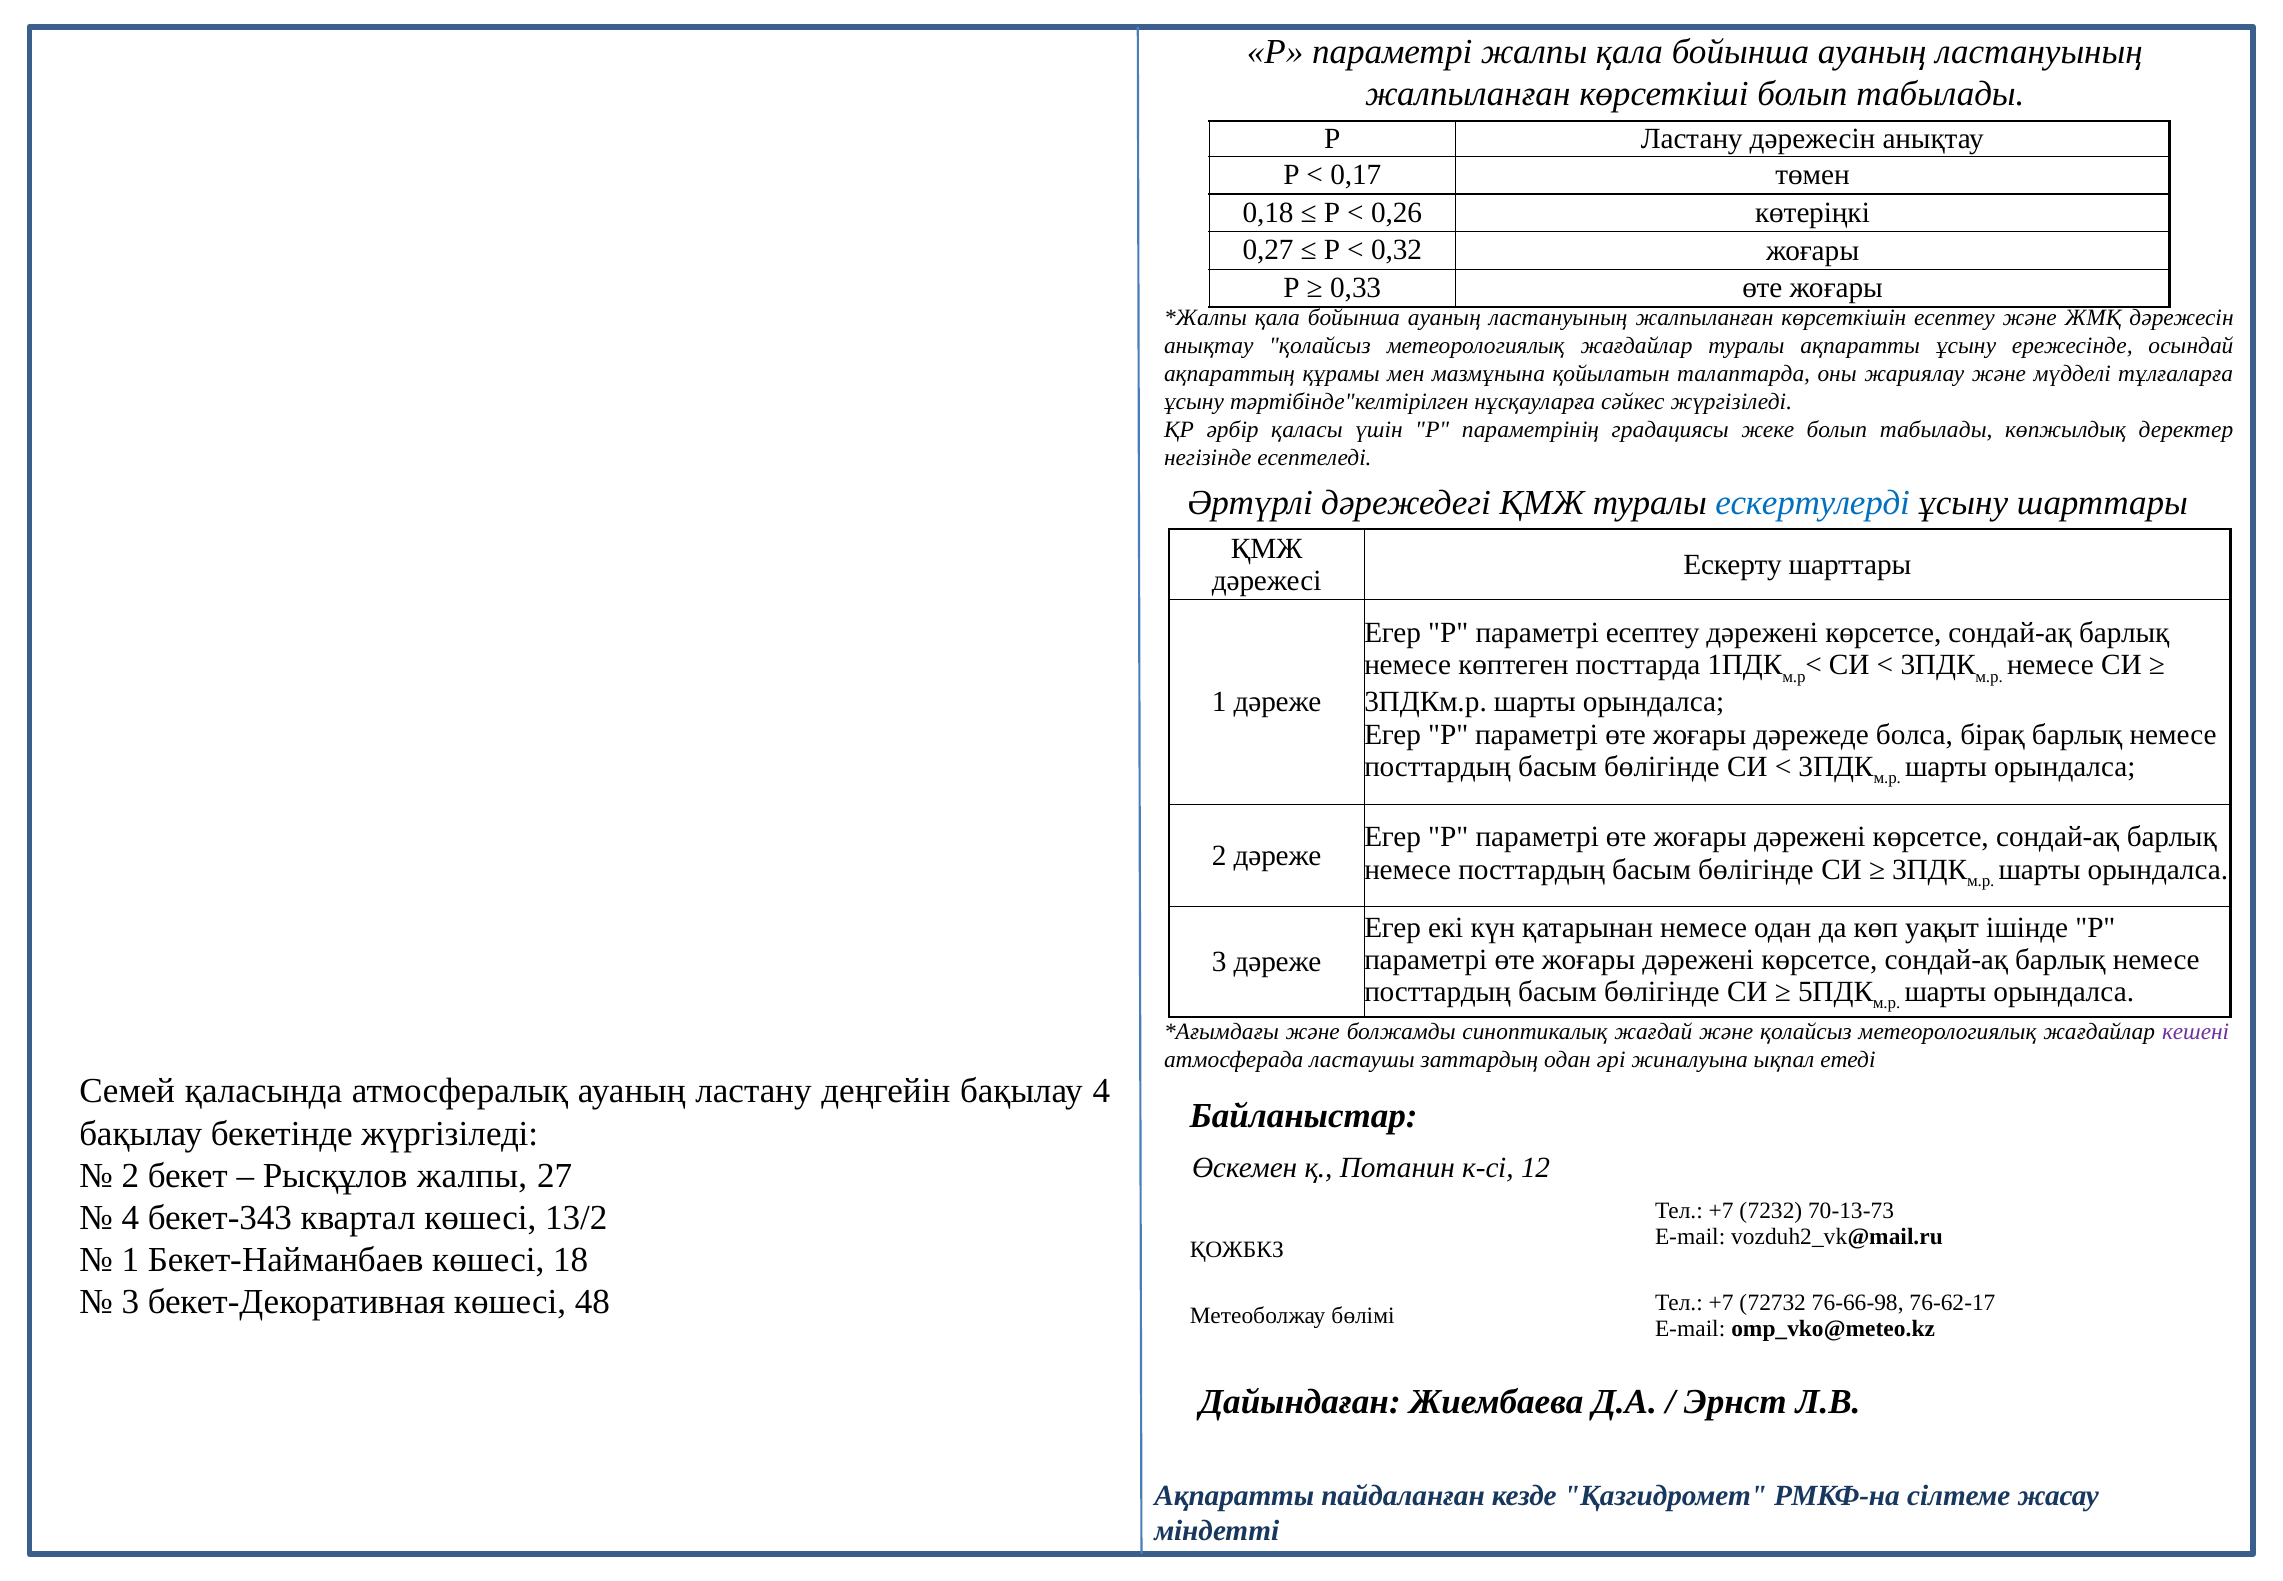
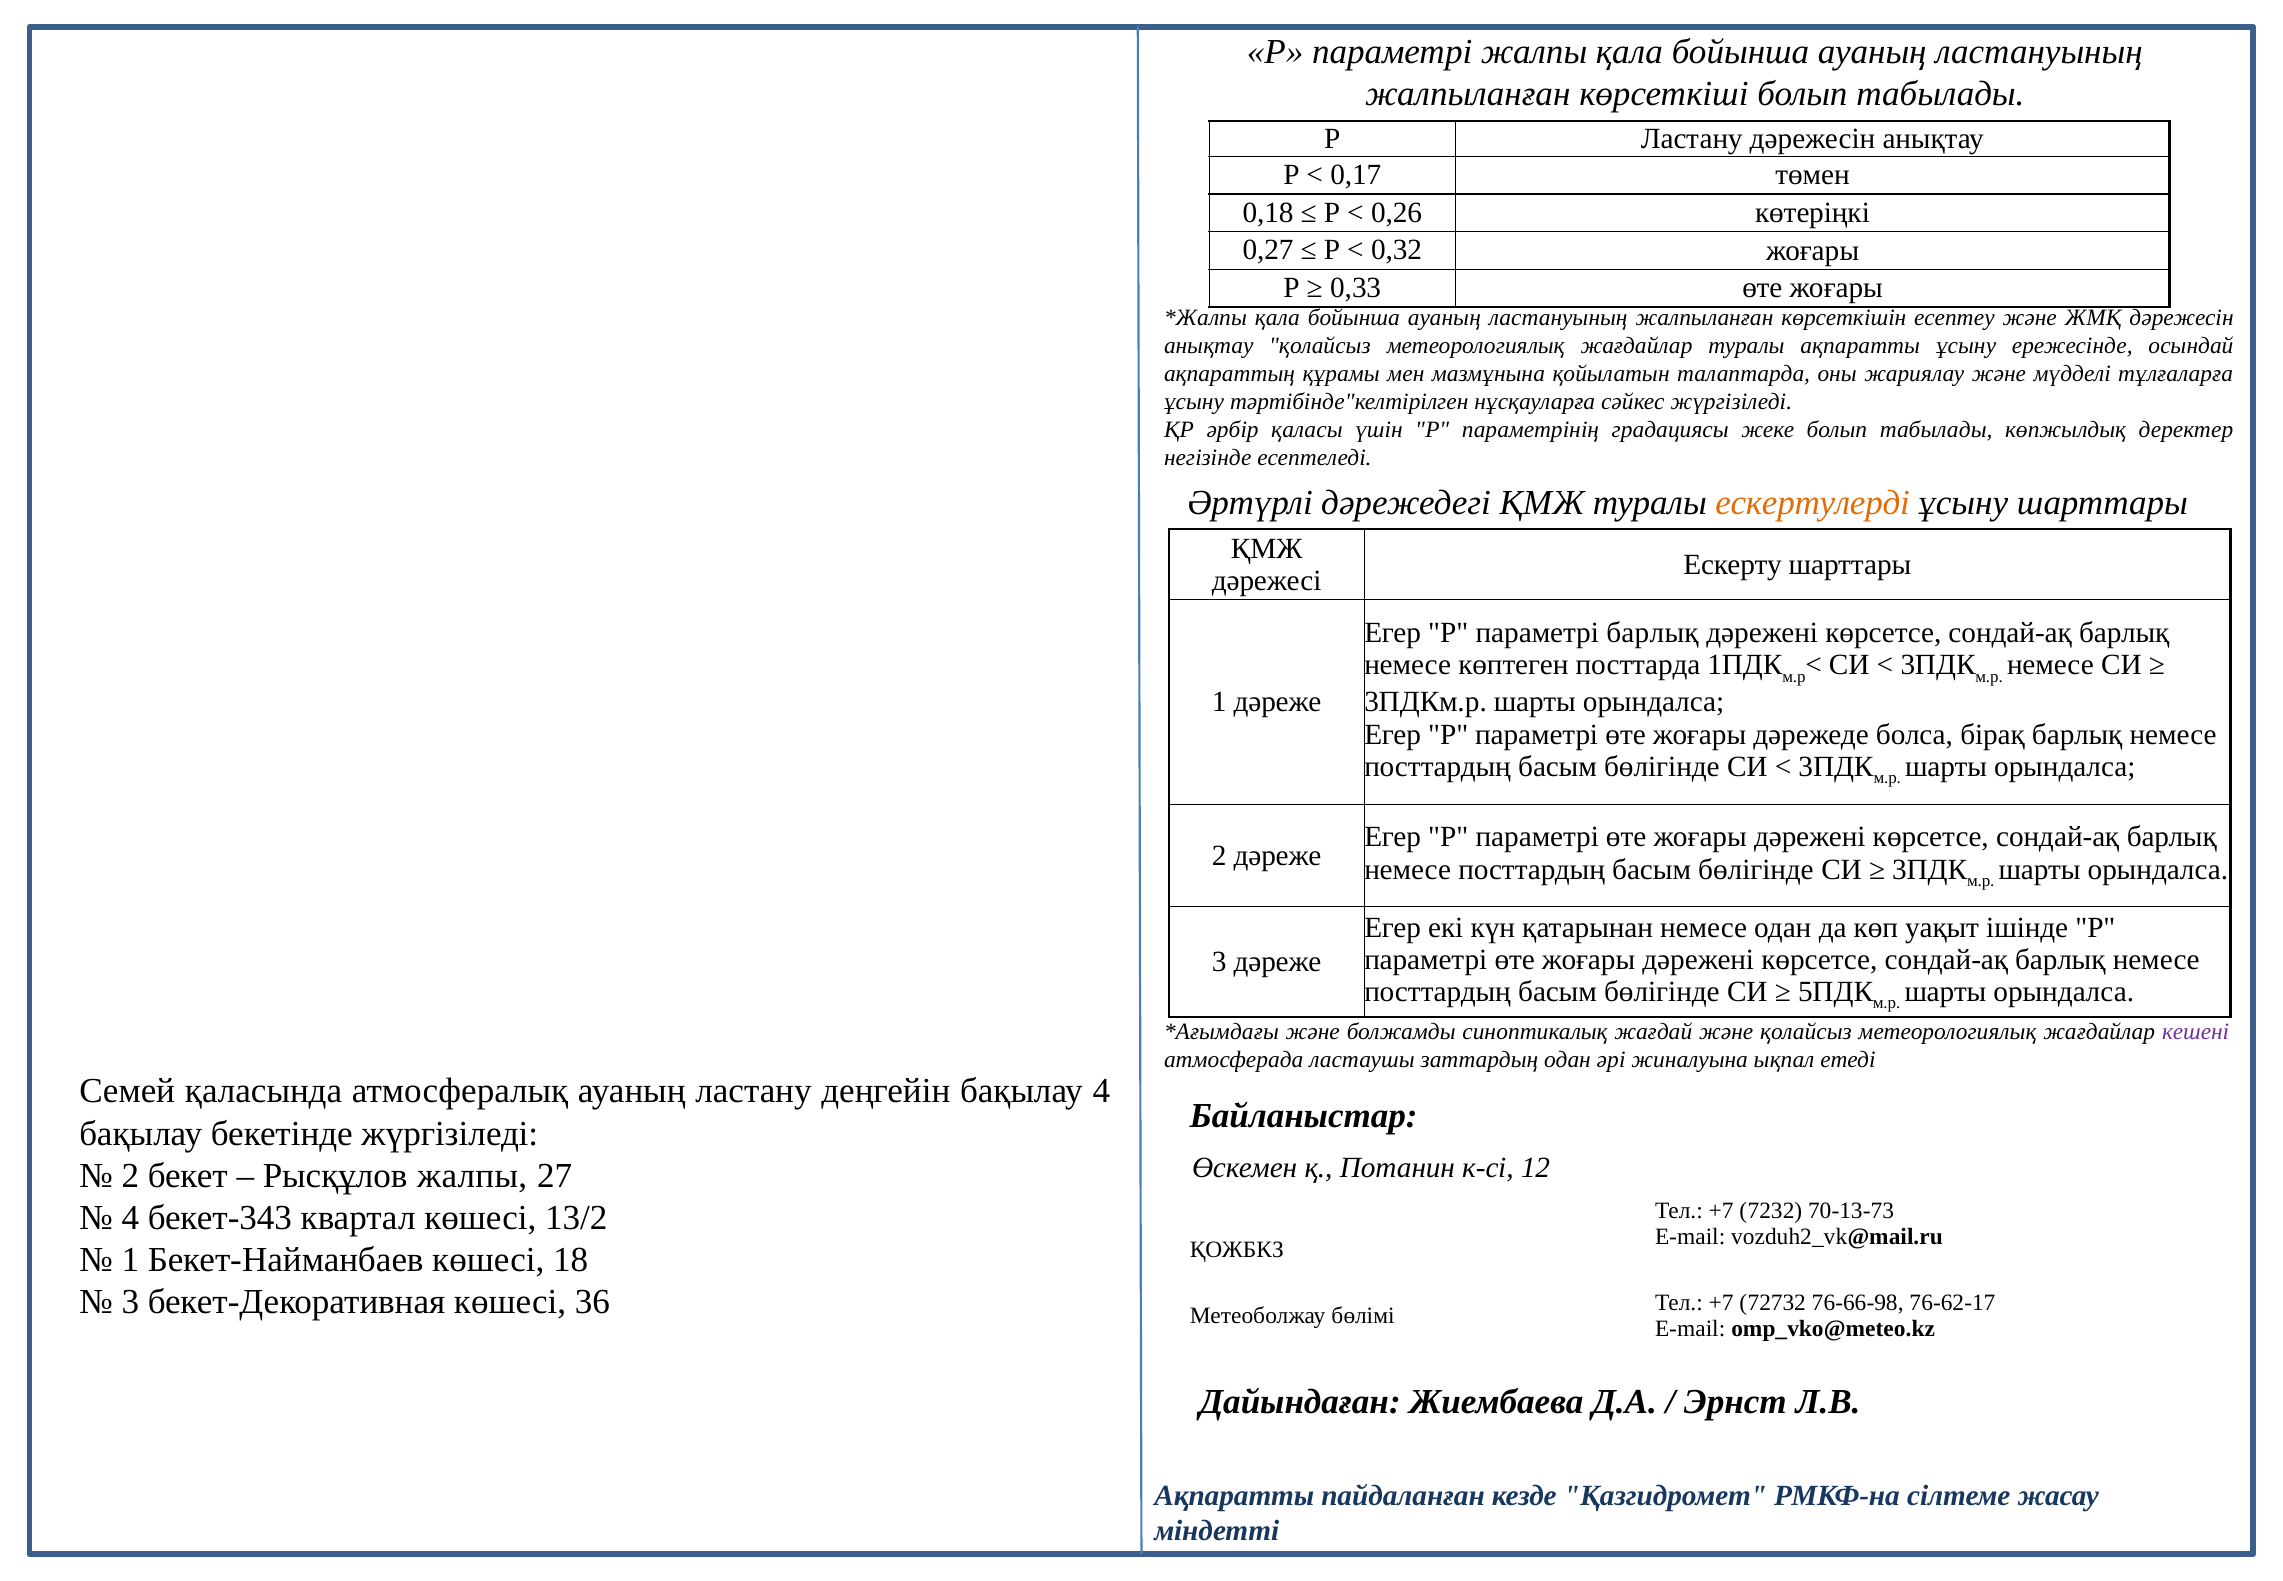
ескертулерді colour: blue -> orange (1813, 502)
параметрі есептеу: есептеу -> барлық (1652, 633)
48: 48 -> 36 (592, 1302)
